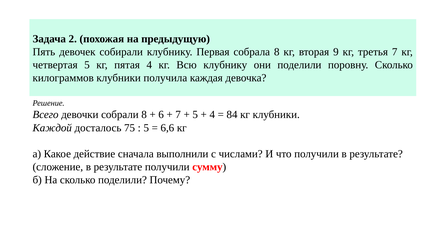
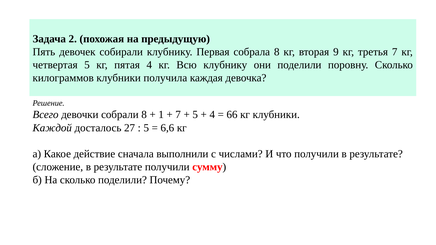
6: 6 -> 1 (161, 115)
84: 84 -> 66 (232, 115)
75: 75 -> 27 (130, 128)
